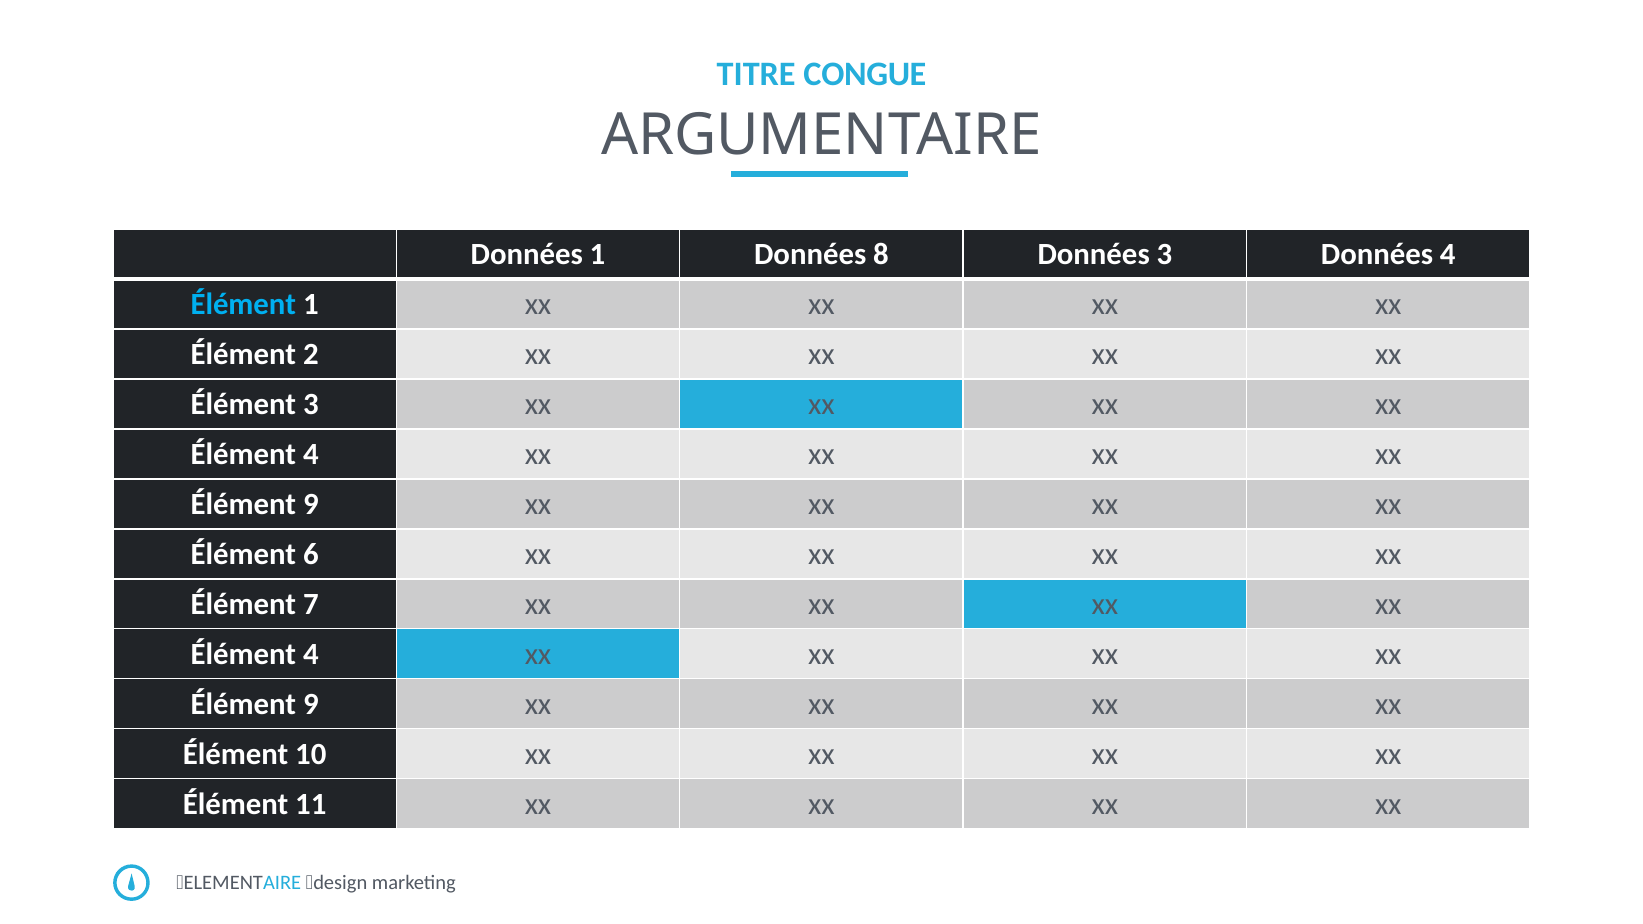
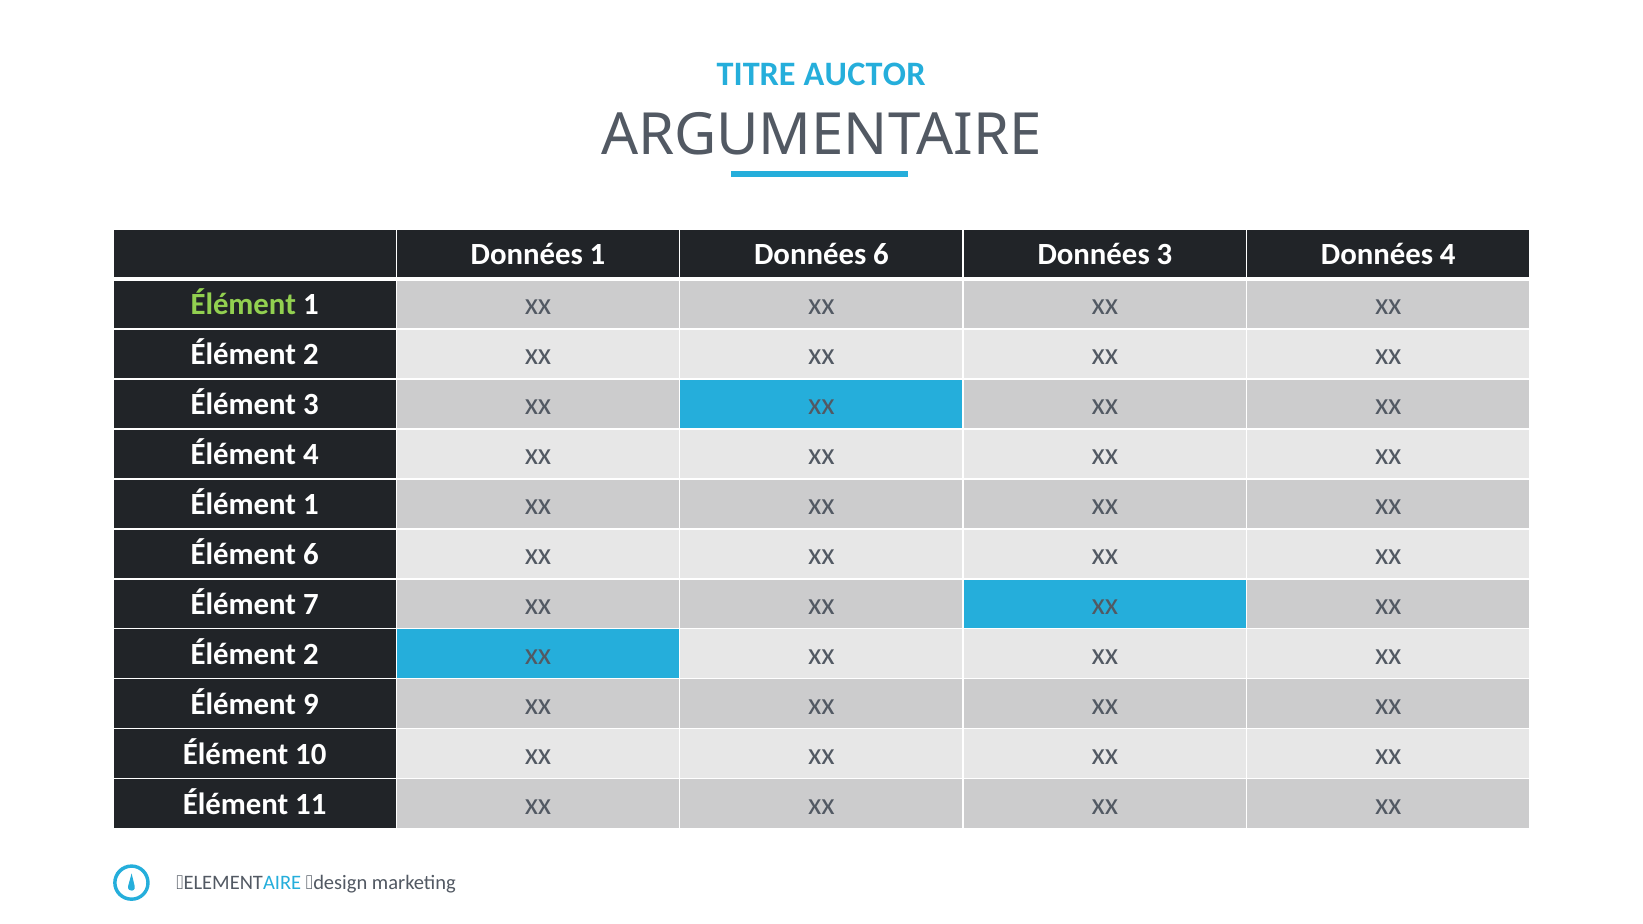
CONGUE: CONGUE -> AUCTOR (865, 75)
Données 8: 8 -> 6 (881, 254)
Élément colour: light blue -> light green (243, 304)
9: 9 -> 1 (311, 504)
4: 4 -> 2 (311, 654)
